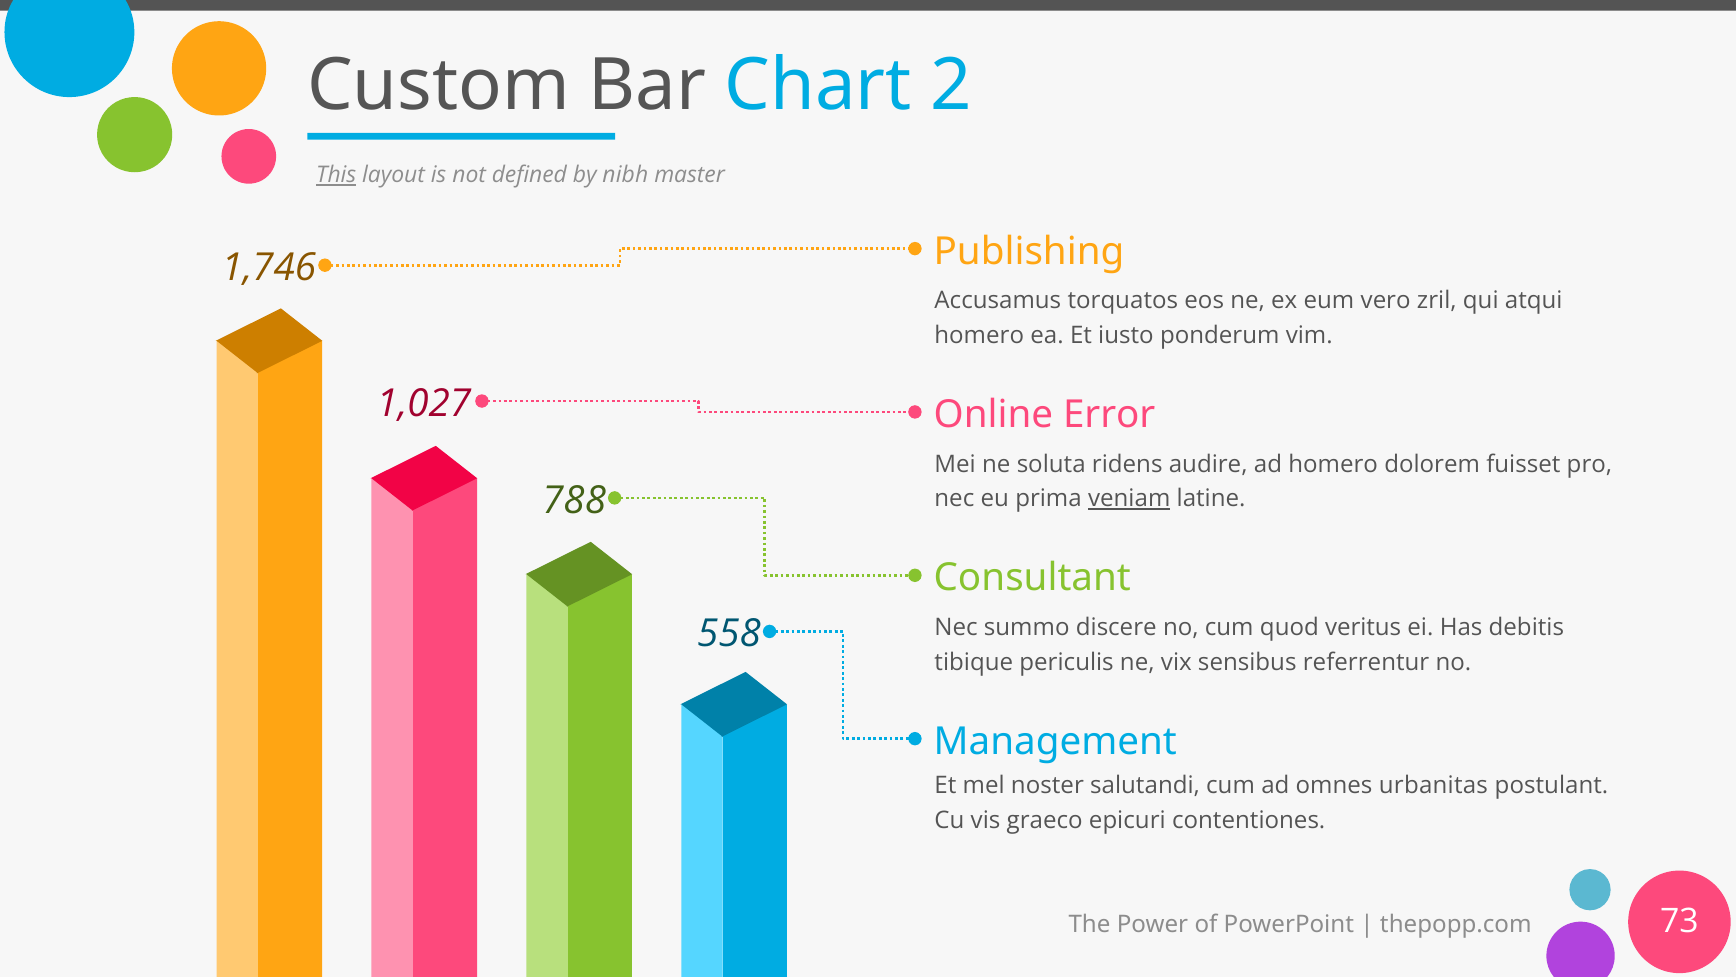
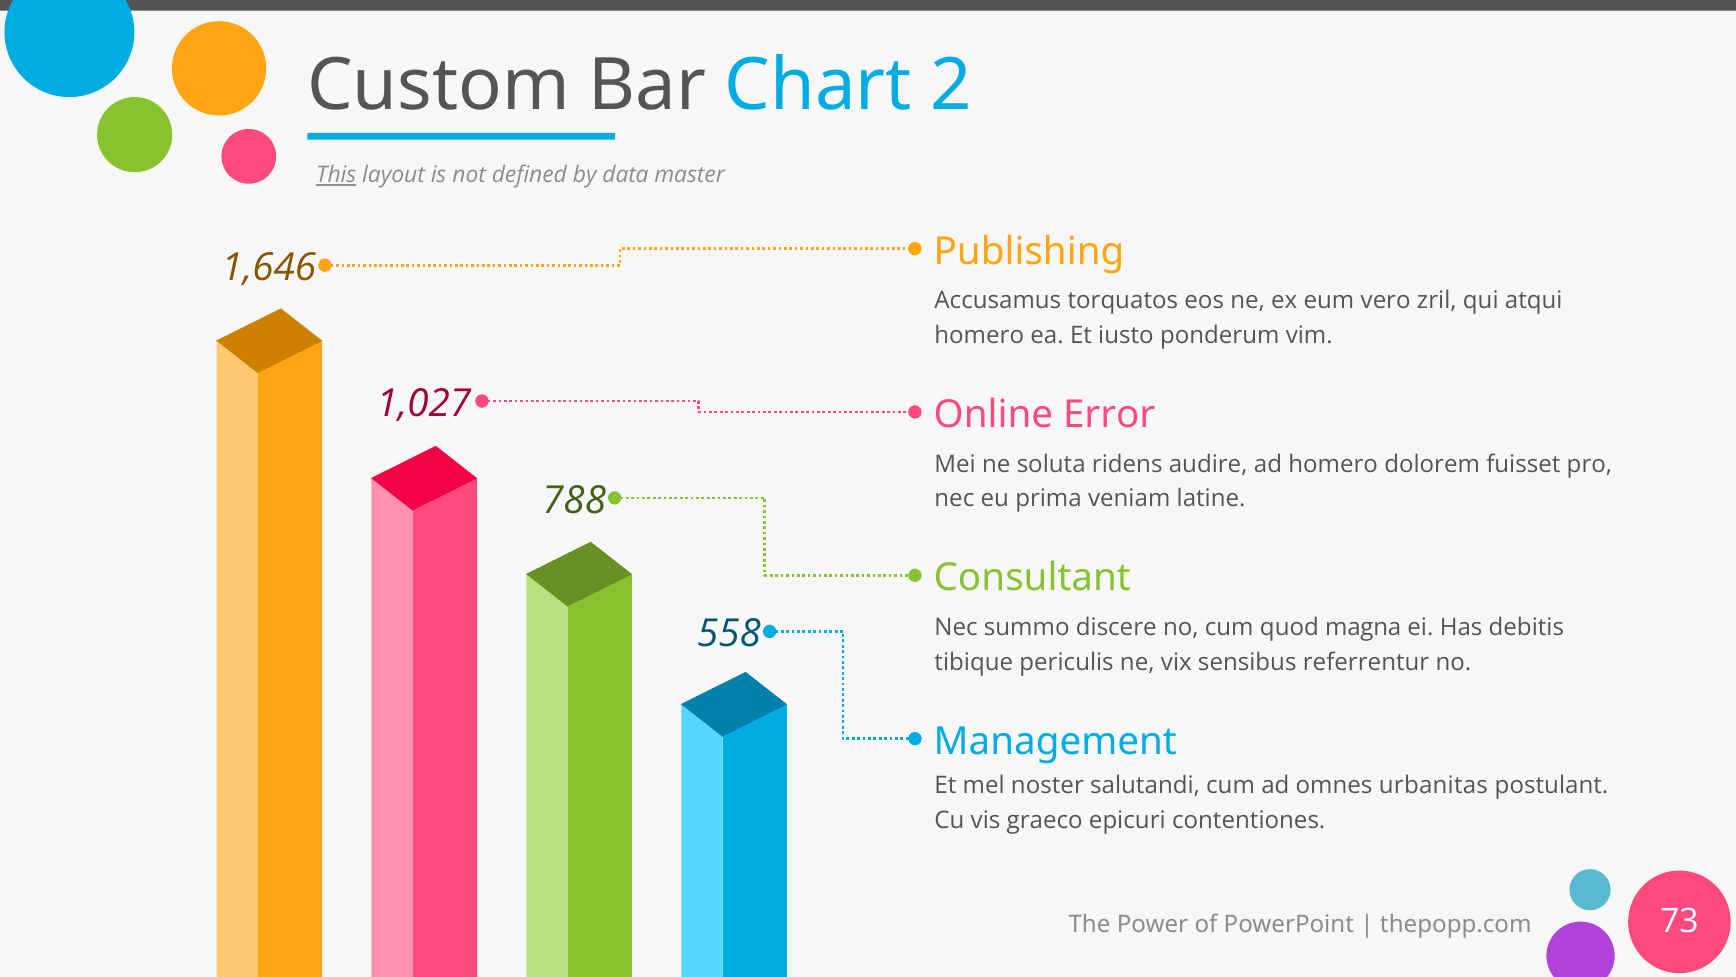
nibh: nibh -> data (626, 175)
1,746: 1,746 -> 1,646 (269, 268)
veniam underline: present -> none (1129, 499)
veritus: veritus -> magna (1363, 627)
